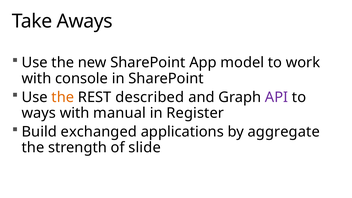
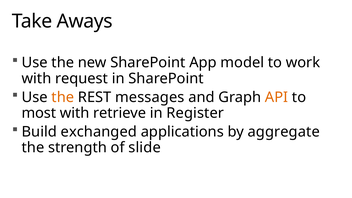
console: console -> request (82, 78)
described: described -> messages (150, 97)
API colour: purple -> orange (277, 97)
ways: ways -> most (39, 113)
manual: manual -> retrieve (120, 113)
